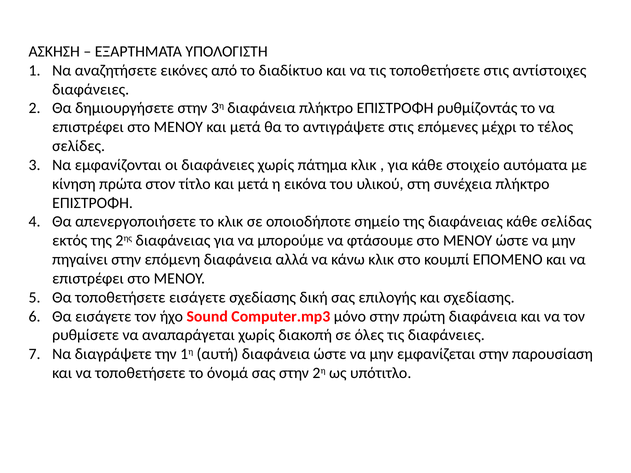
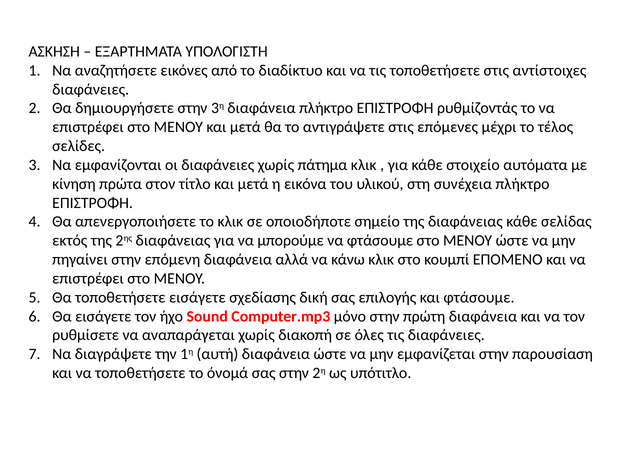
και σχεδίασης: σχεδίασης -> φτάσουμε (479, 298)
